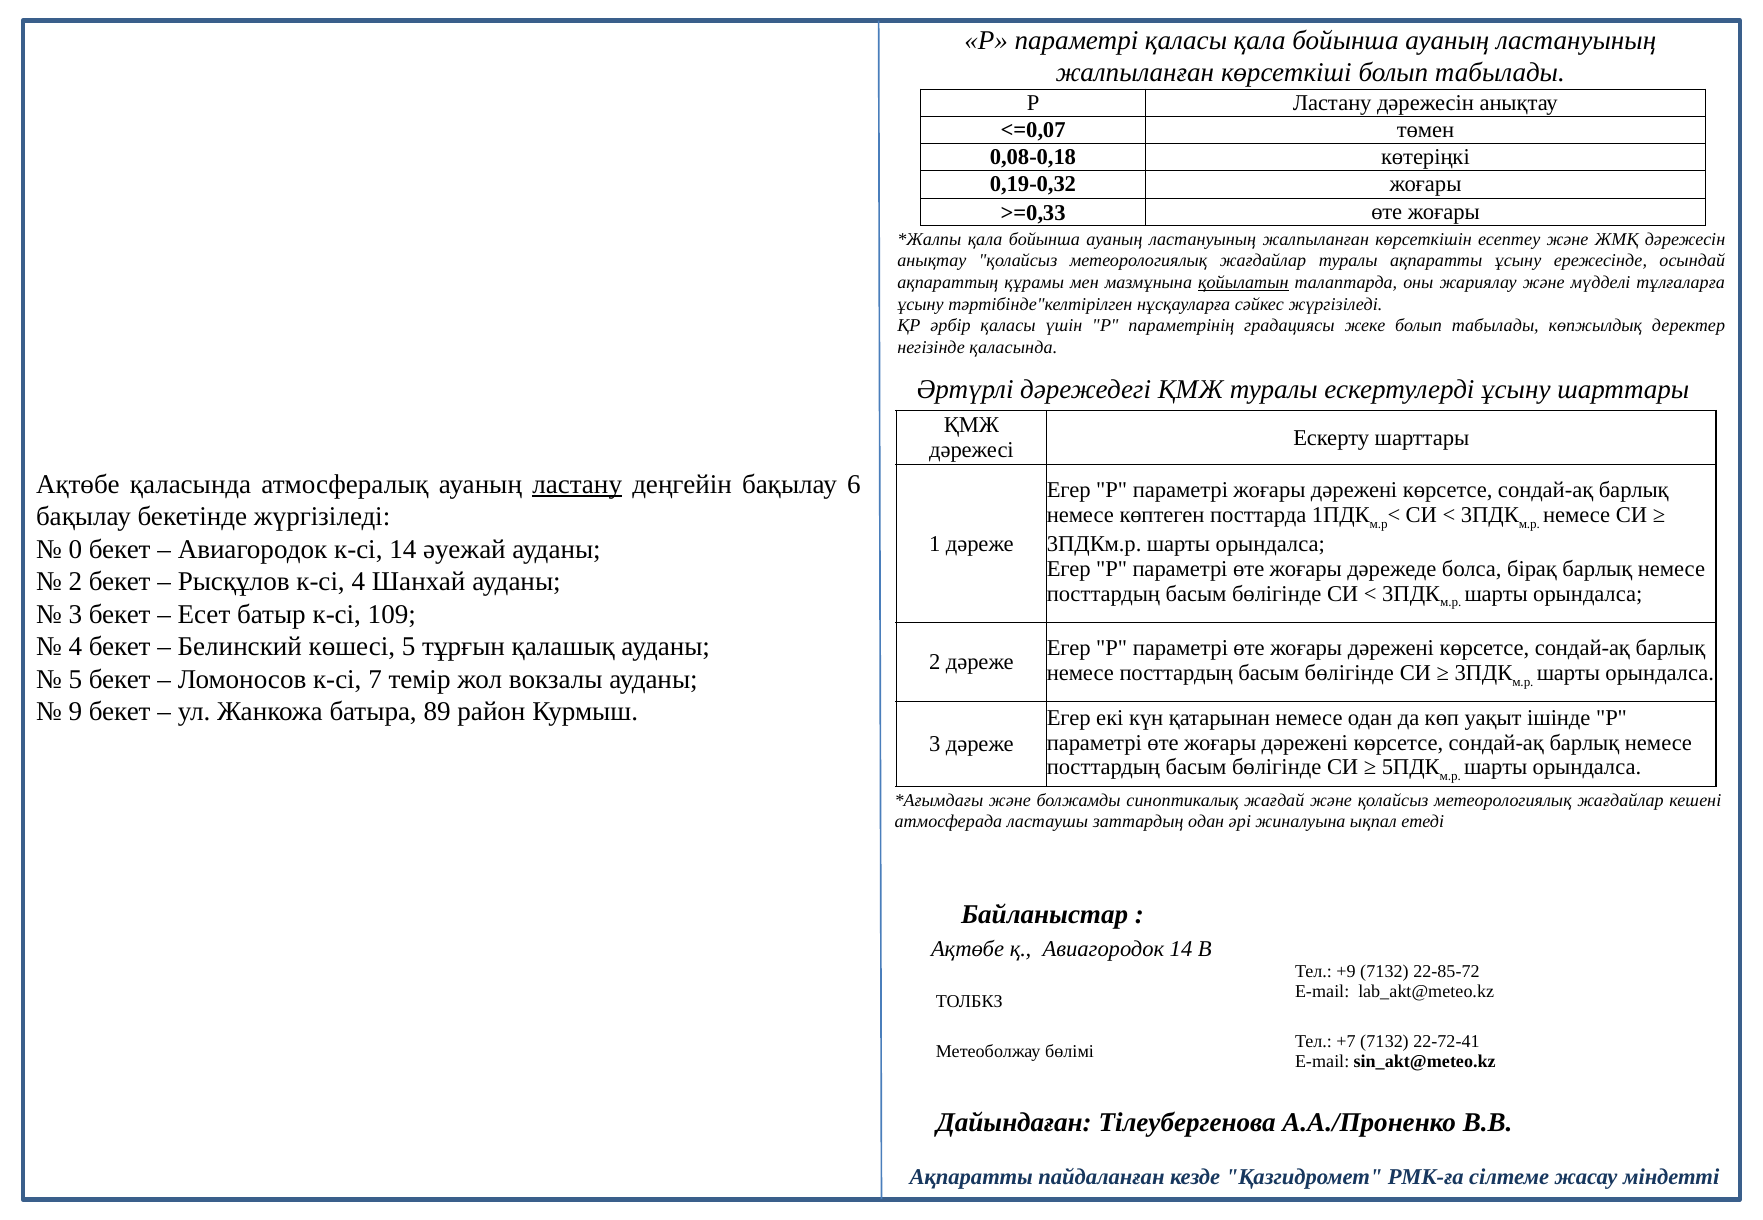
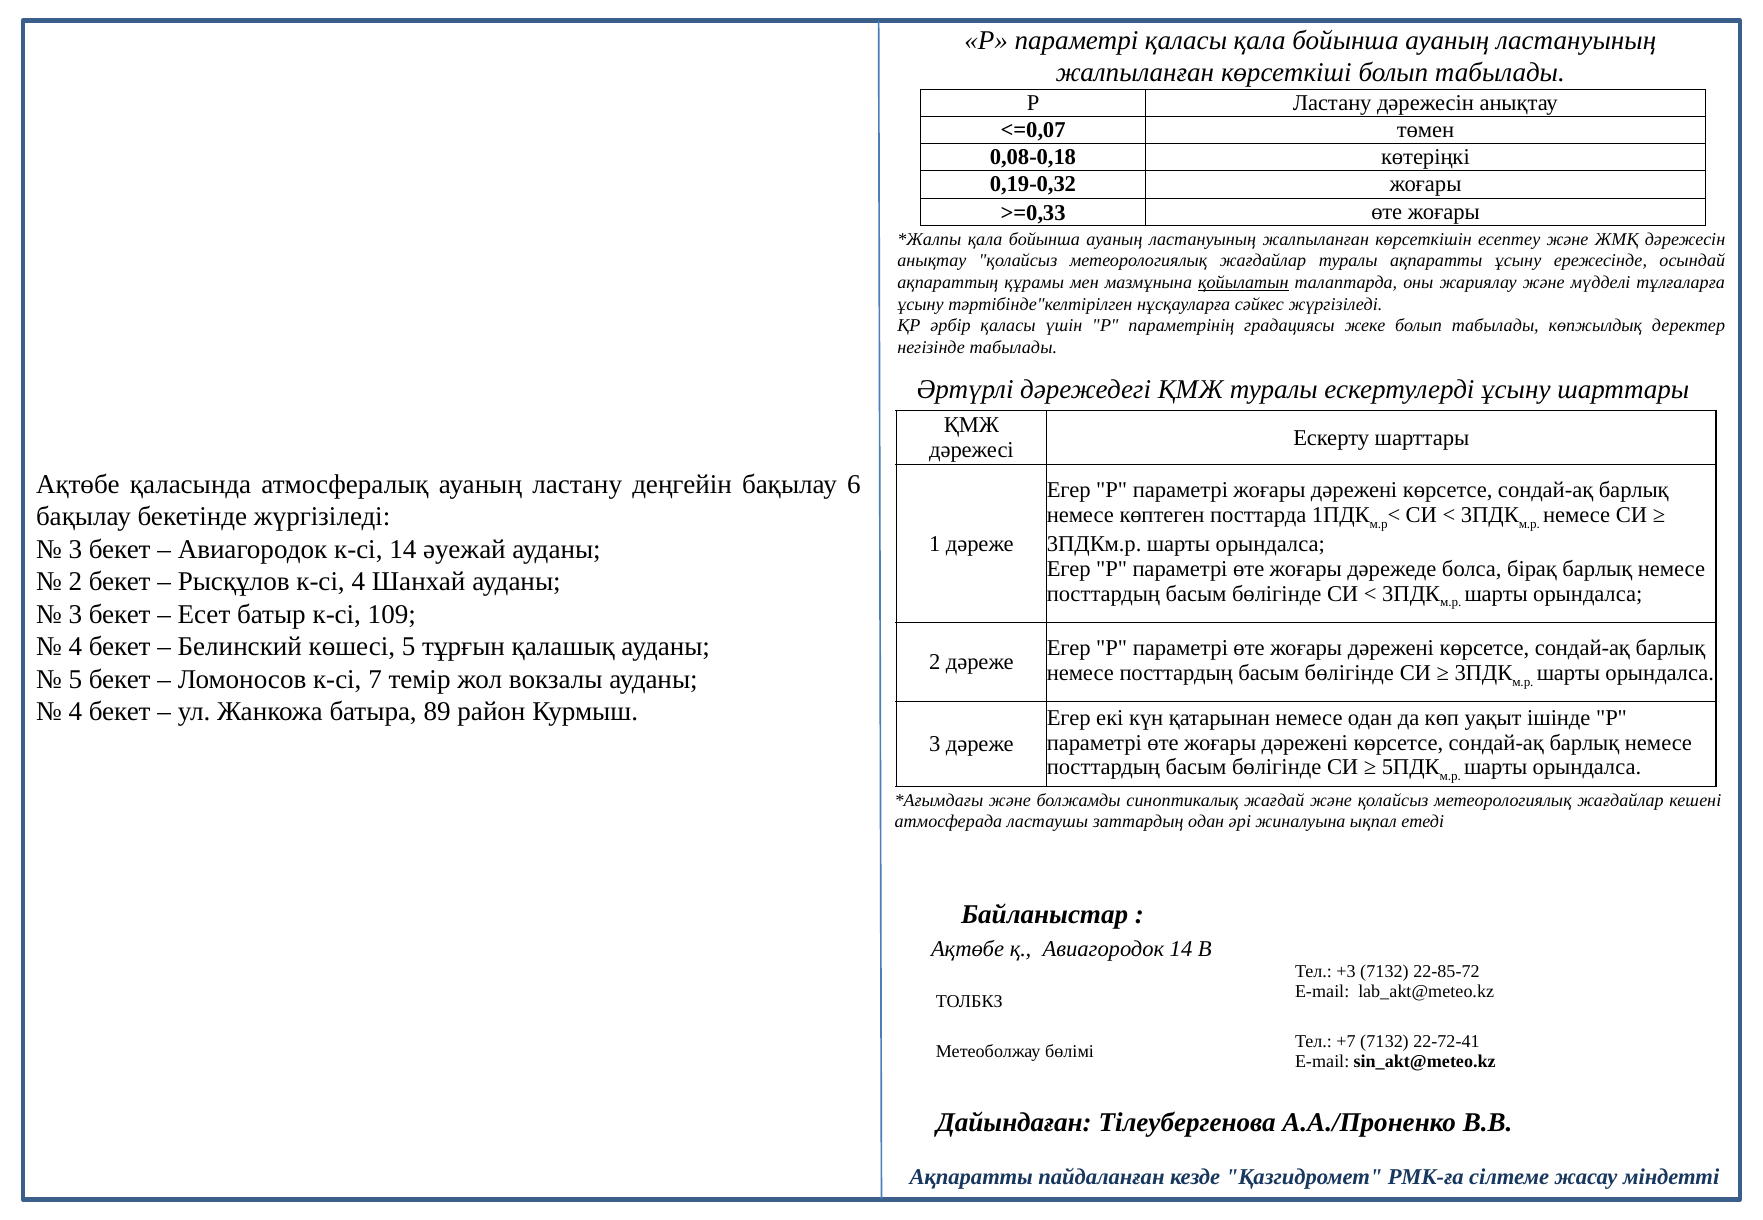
негізінде қаласында: қаласында -> табылады (1013, 348)
ластану underline: present -> none (577, 484)
0: 0 -> 3 (75, 550)
9: 9 -> 4 (75, 712)
+9: +9 -> +3 (1346, 972)
